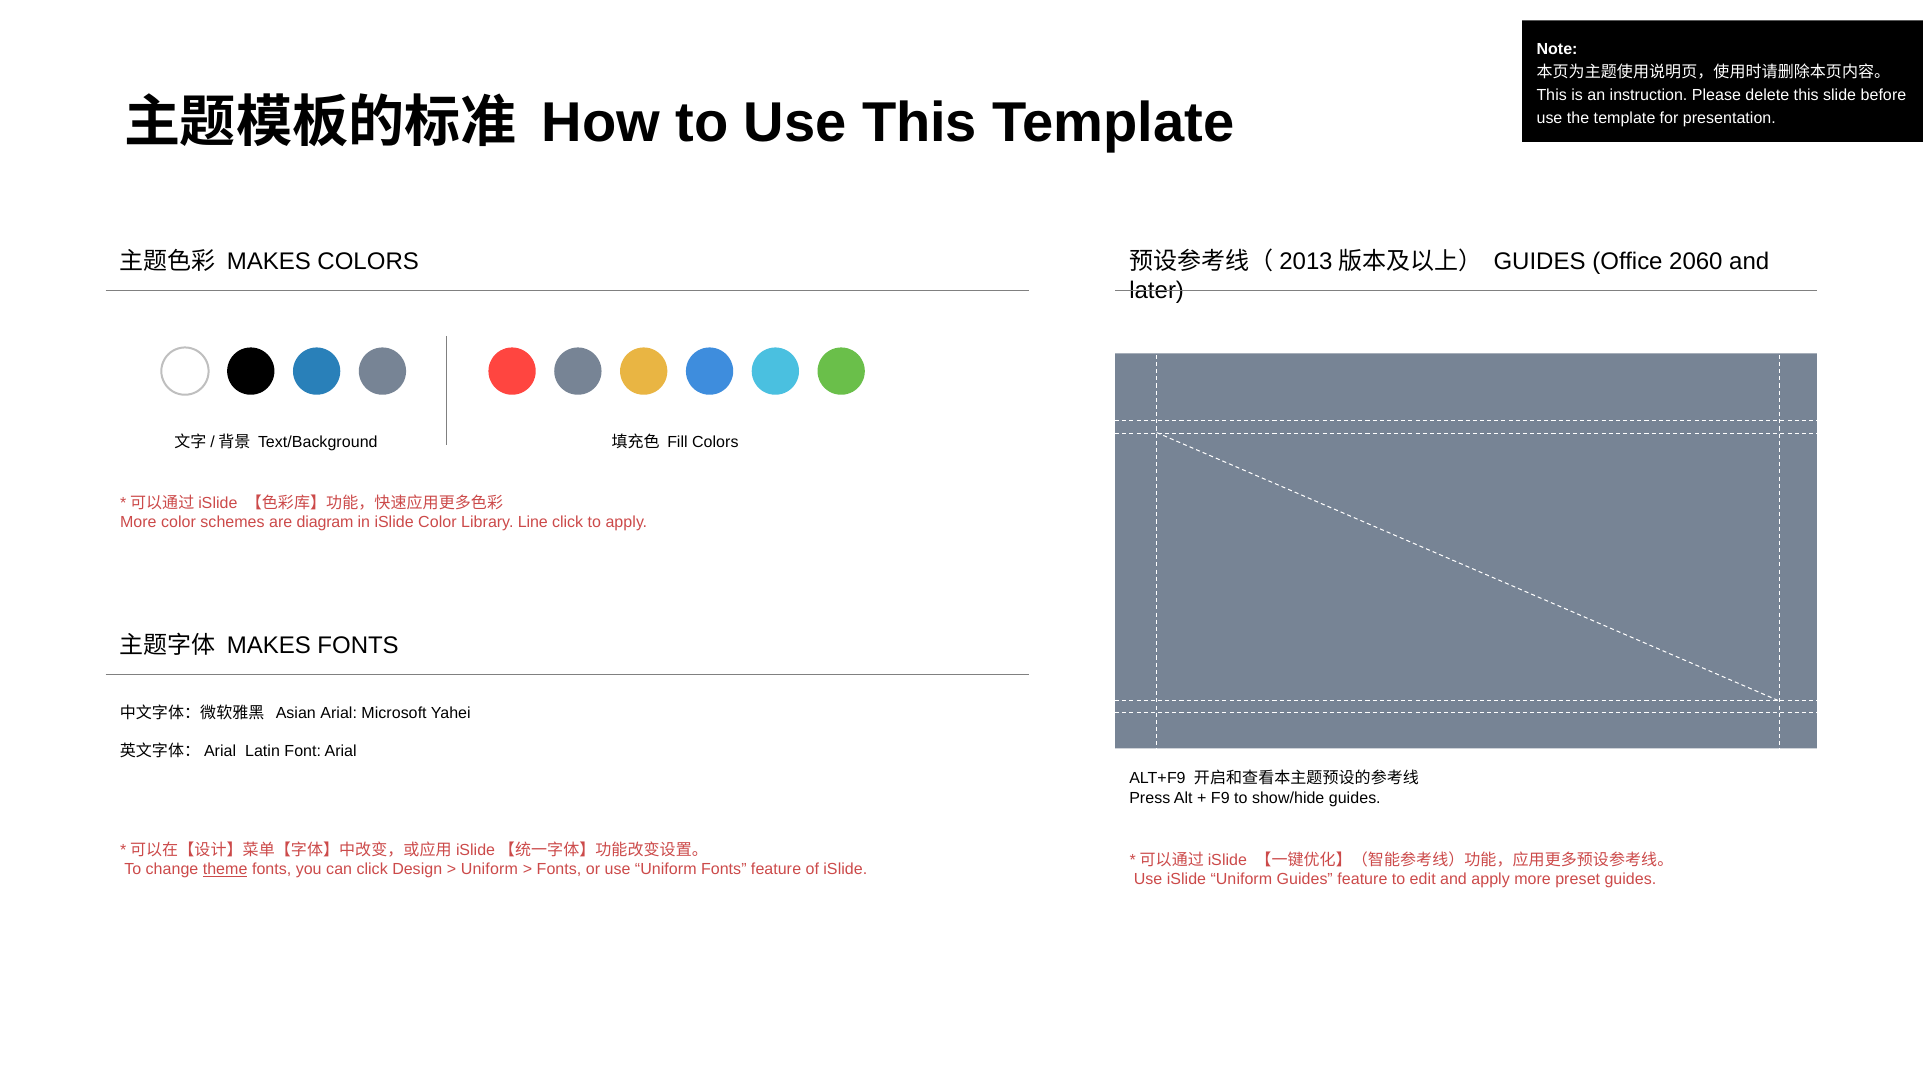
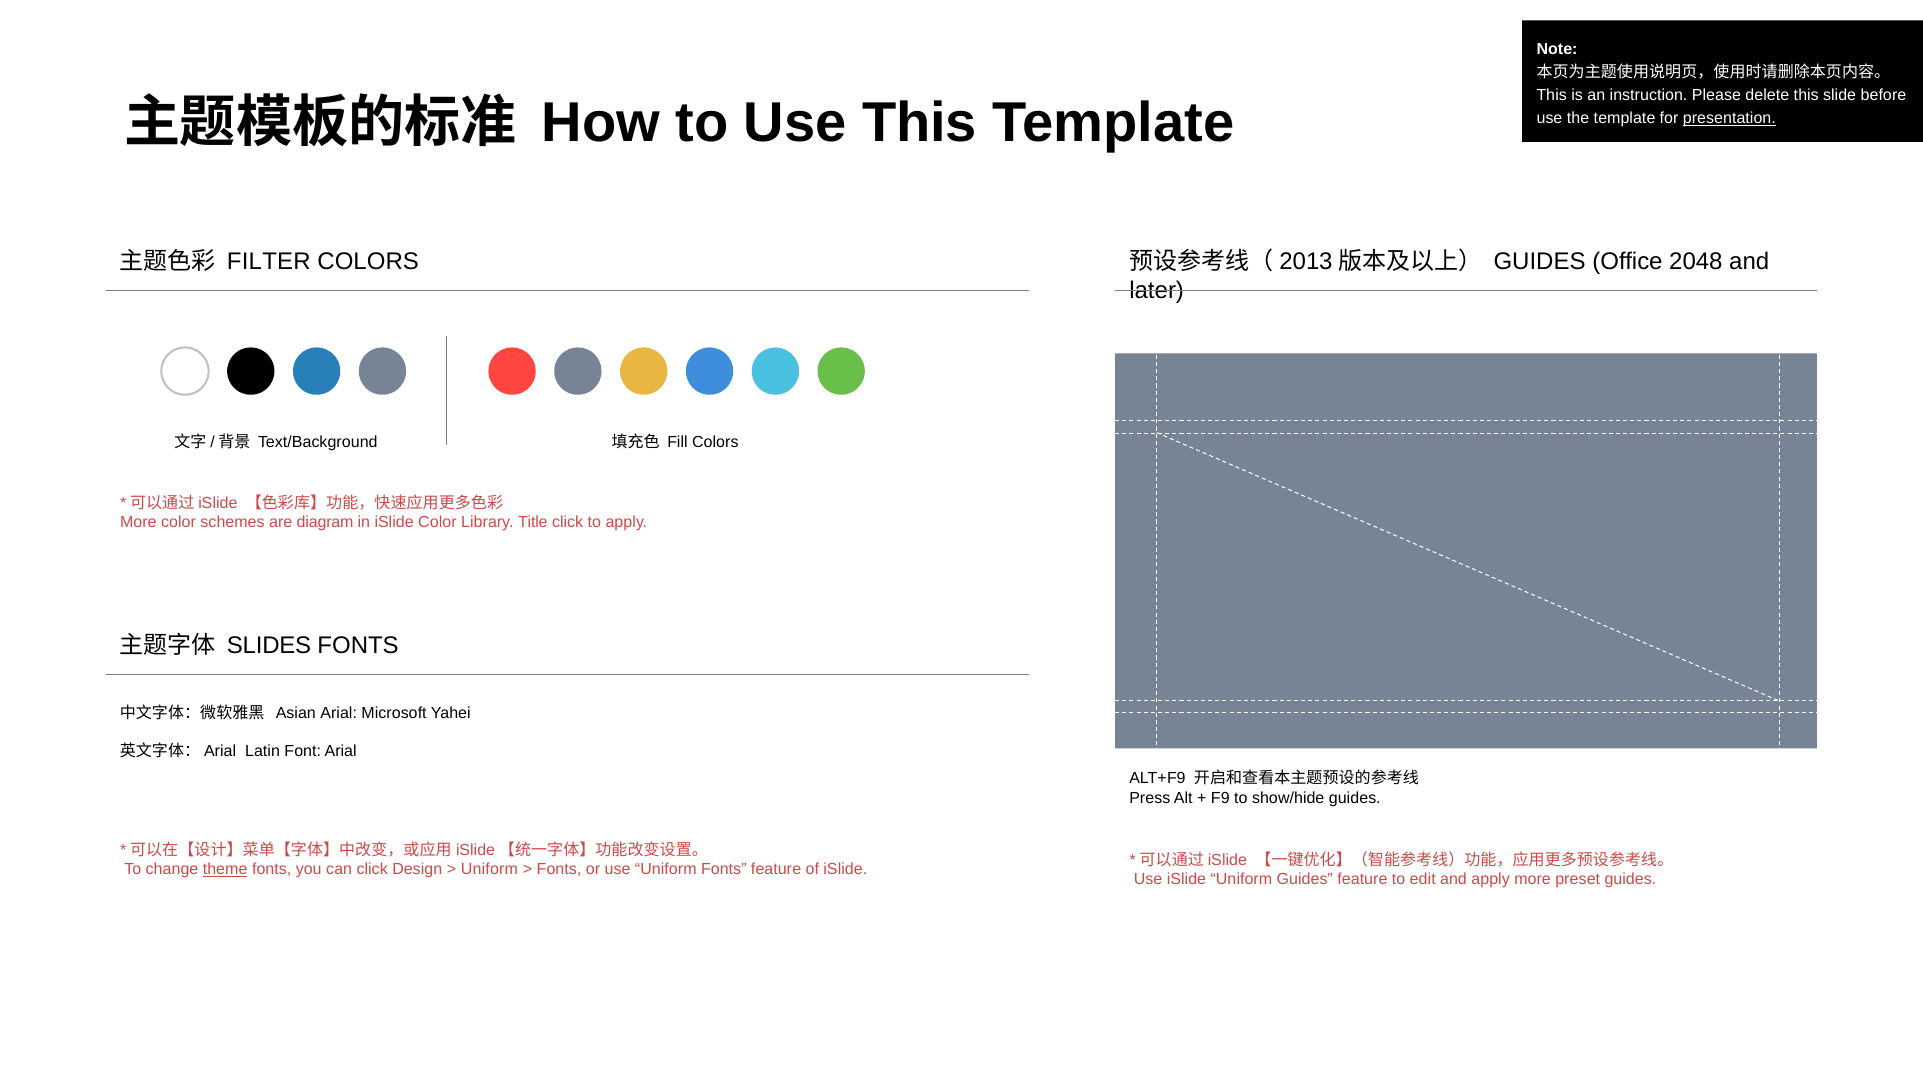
presentation underline: none -> present (1729, 119)
2060: 2060 -> 2048 (1696, 262)
MAKES: MAKES -> FILTER (269, 262)
Line: Line -> Title (533, 522)
MAKES: MAKES -> SLIDES (269, 645)
